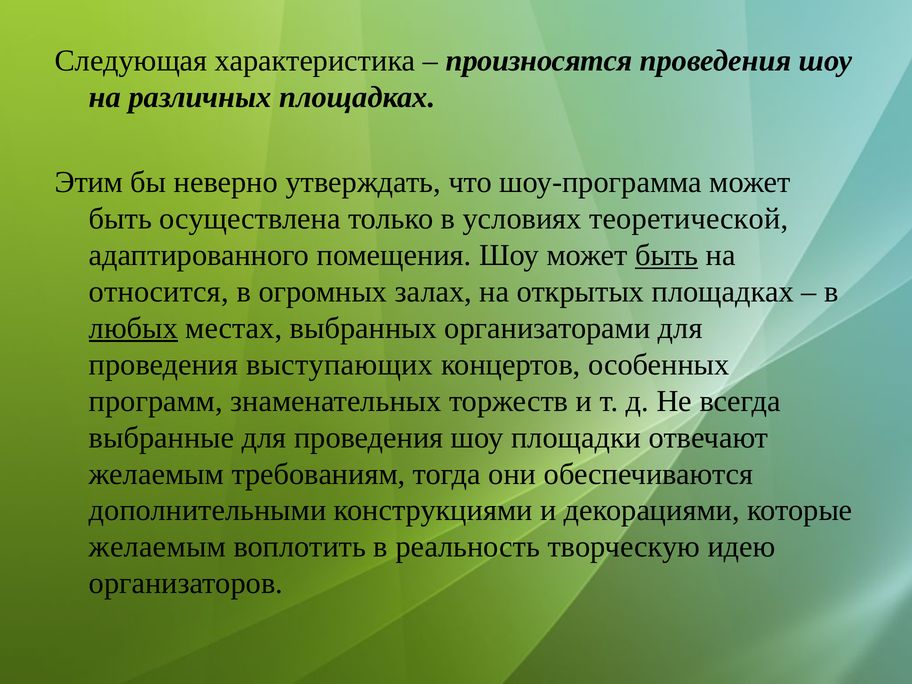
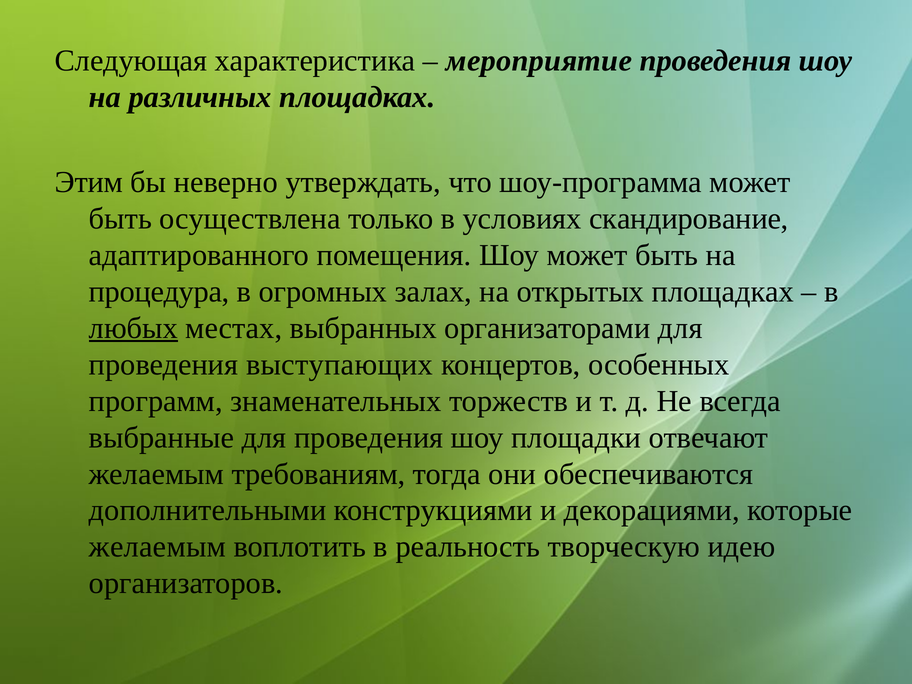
произносятся: произносятся -> мероприятие (539, 61)
теоретической: теоретической -> скандирование (689, 219)
быть underline: present -> none (667, 255)
относится: относится -> процедура (159, 292)
